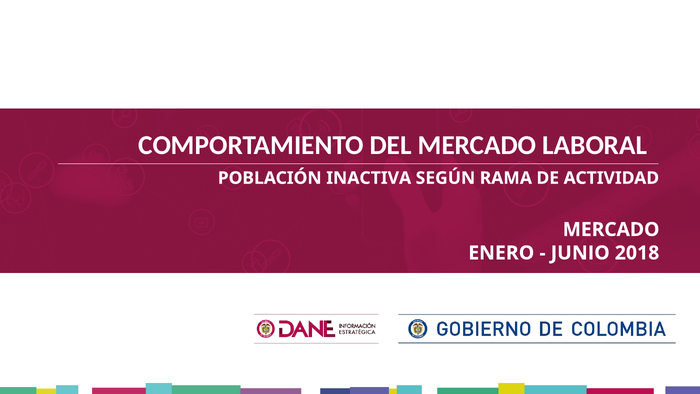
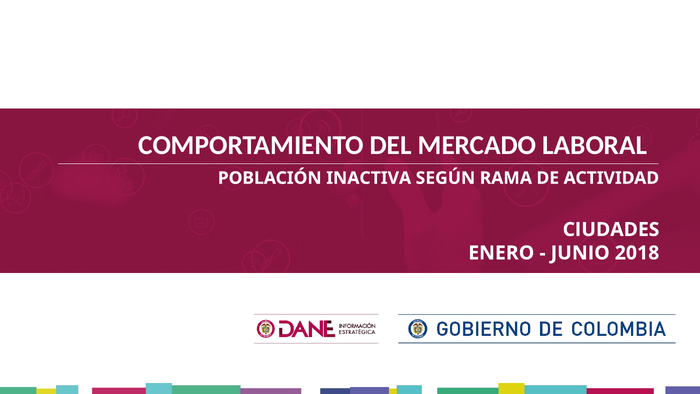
MERCADO: MERCADO -> CIUDADES (611, 229)
